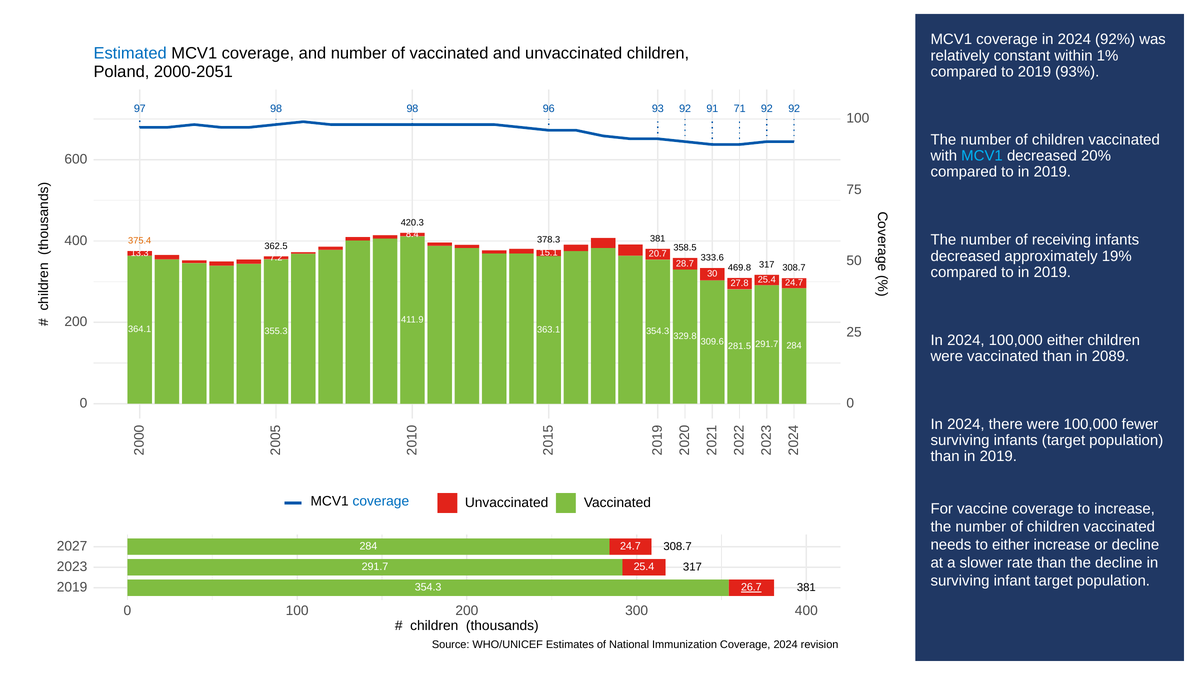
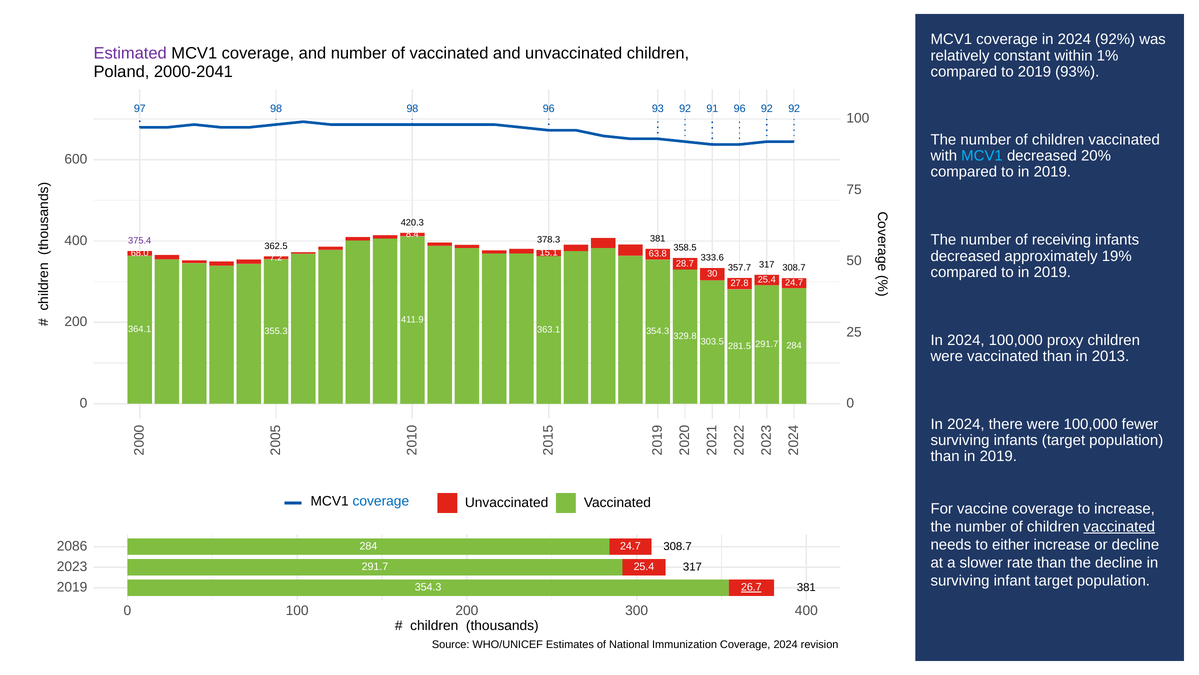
Estimated colour: blue -> purple (130, 53)
2000-2051: 2000-2051 -> 2000-2041 (193, 72)
91 71: 71 -> 96 (740, 109)
375.4 colour: orange -> purple (140, 241)
13.3: 13.3 -> 68.0 (140, 253)
20.7: 20.7 -> 63.8 (658, 254)
469.8: 469.8 -> 357.7 (740, 267)
100,000 either: either -> proxy (1065, 340)
309.6: 309.6 -> 303.5 (712, 341)
2089: 2089 -> 2013 (1110, 356)
vaccinated underline: none -> present (1119, 526)
2027: 2027 -> 2086 (72, 546)
